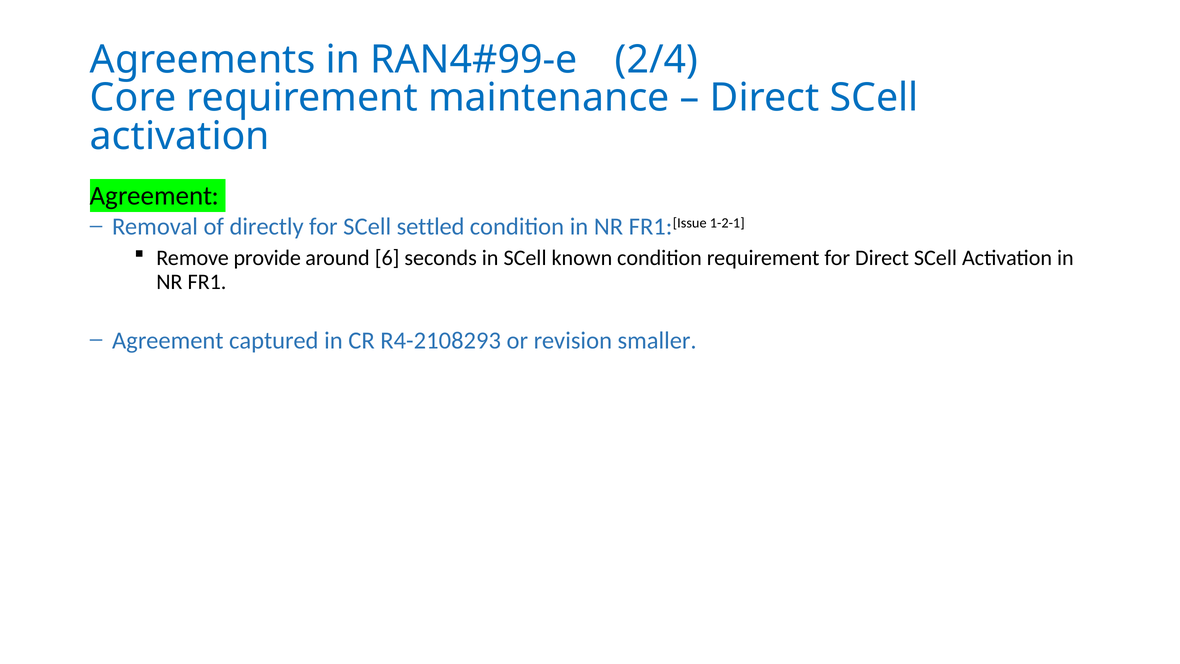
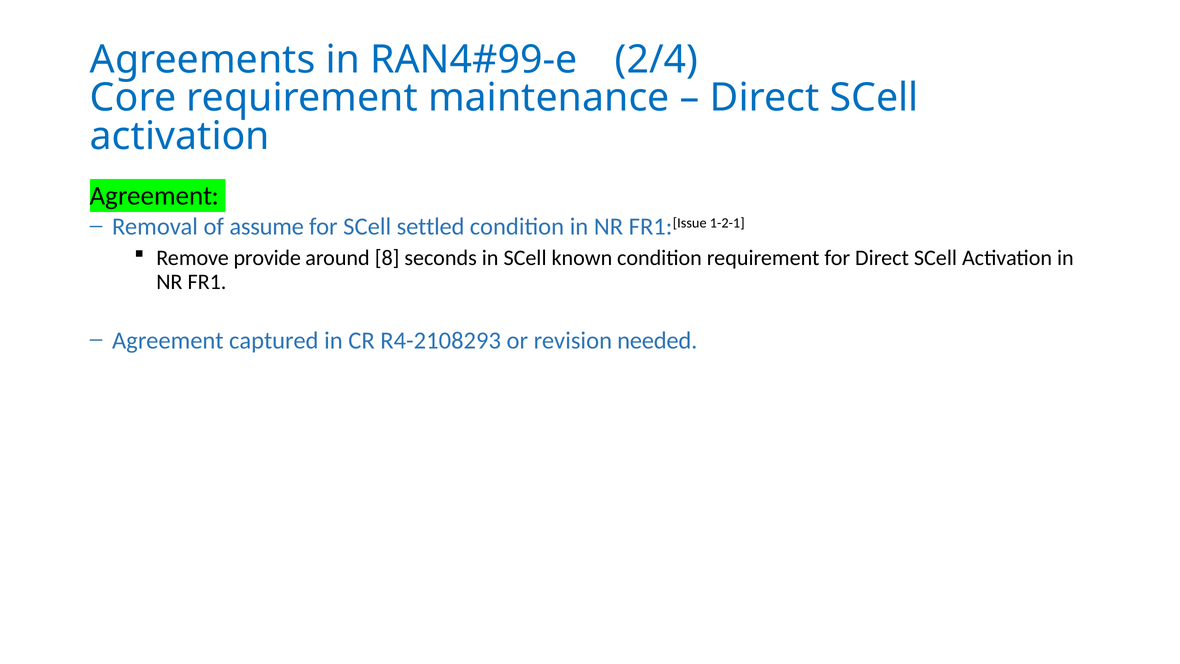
directly: directly -> assume (267, 227)
6: 6 -> 8 (387, 258)
smaller: smaller -> needed (657, 340)
